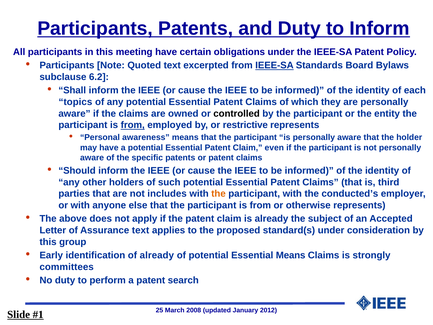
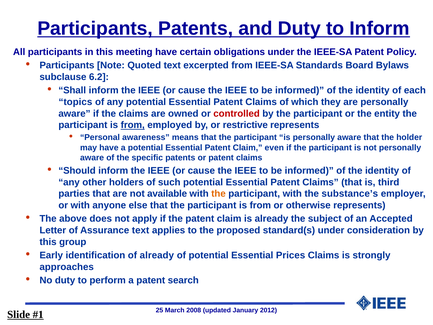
IEEE-SA underline: present -> none (274, 65)
controlled colour: black -> red (237, 113)
includes: includes -> available (167, 194)
conducted’s: conducted’s -> substance’s (350, 194)
Essential Means: Means -> Prices (291, 255)
committees: committees -> approaches (67, 267)
